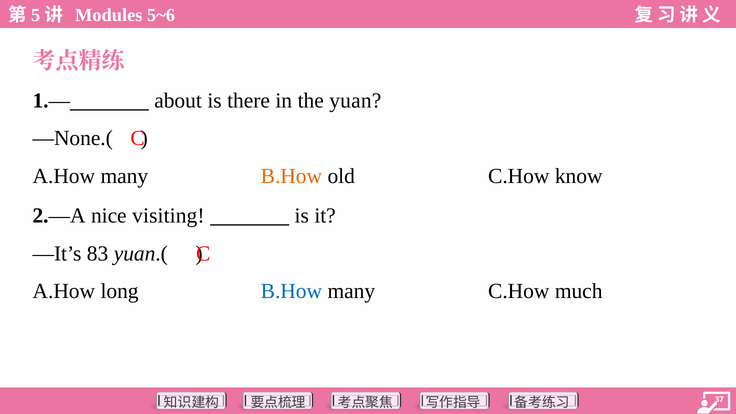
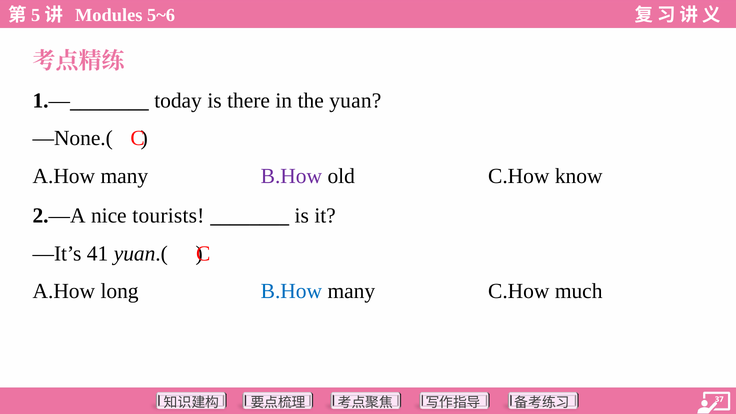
about: about -> today (178, 101)
B.How colour: orange -> purple (291, 176)
visiting: visiting -> tourists (168, 216)
83: 83 -> 41 (98, 253)
